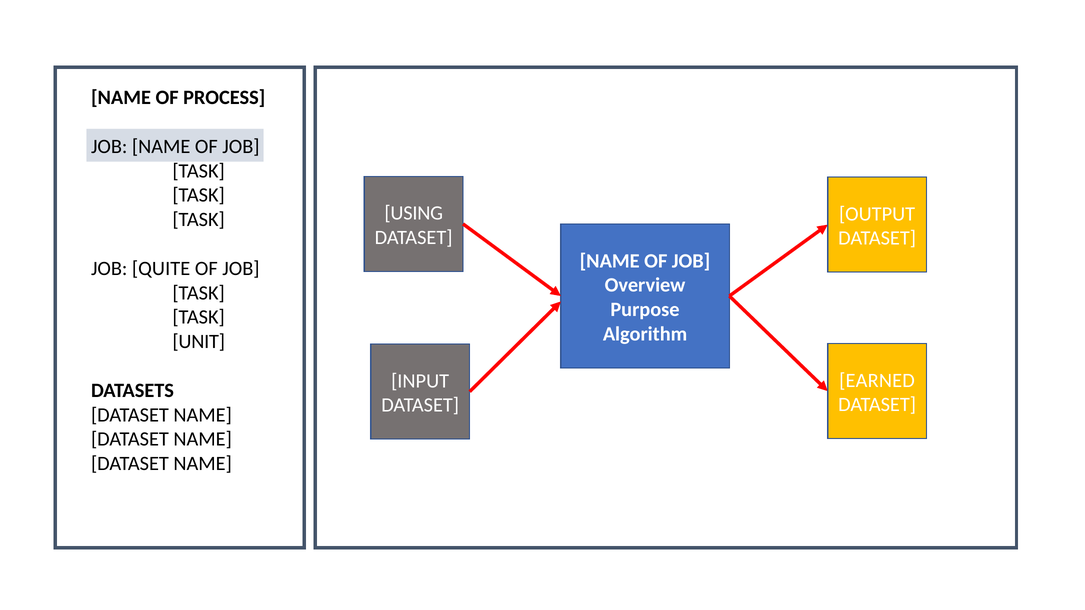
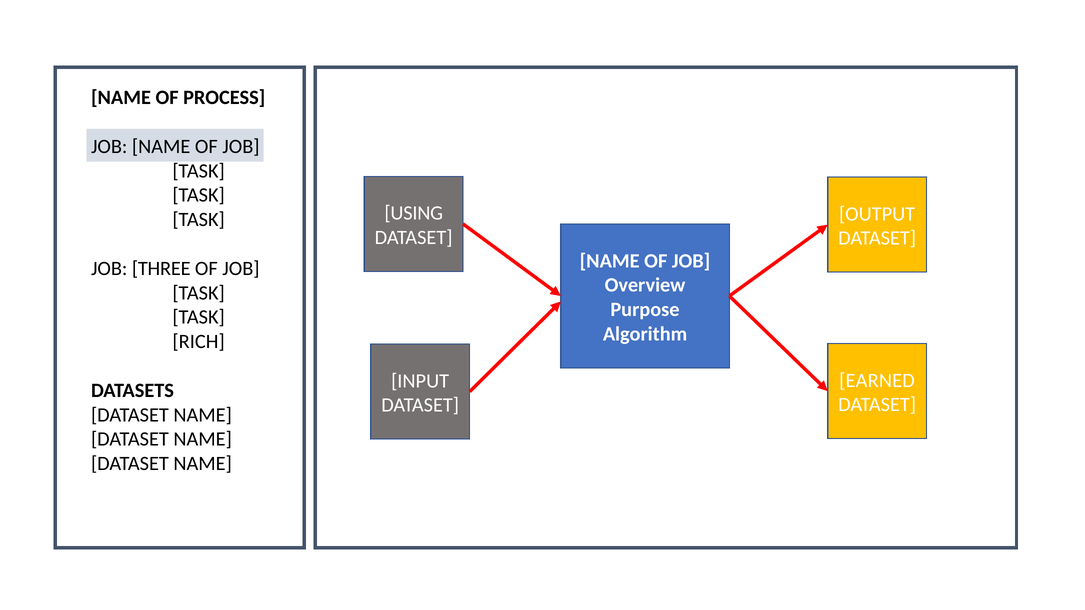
QUITE: QUITE -> THREE (161, 269)
UNIT: UNIT -> RICH (199, 342)
